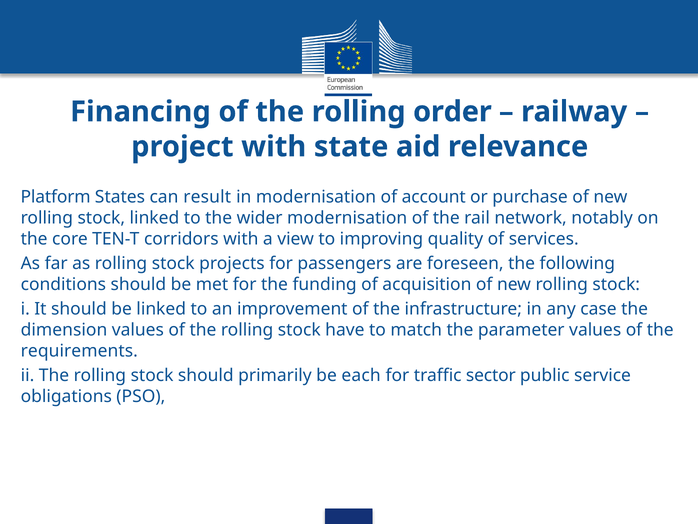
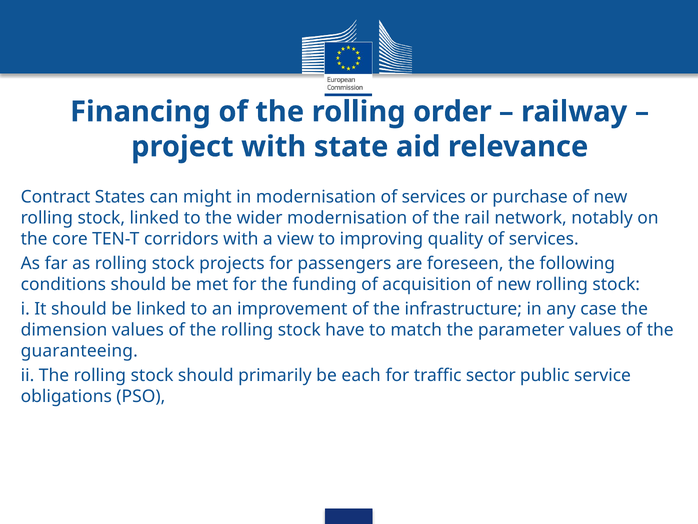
Platform: Platform -> Contract (56, 197)
result: result -> might (207, 197)
modernisation of account: account -> services (434, 197)
requirements: requirements -> guaranteeing (79, 350)
